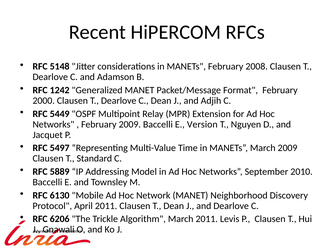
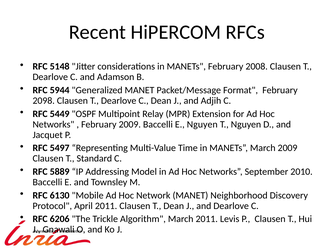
1242: 1242 -> 5944 (60, 90)
2000: 2000 -> 2098 (44, 101)
E Version: Version -> Nguyen (202, 125)
